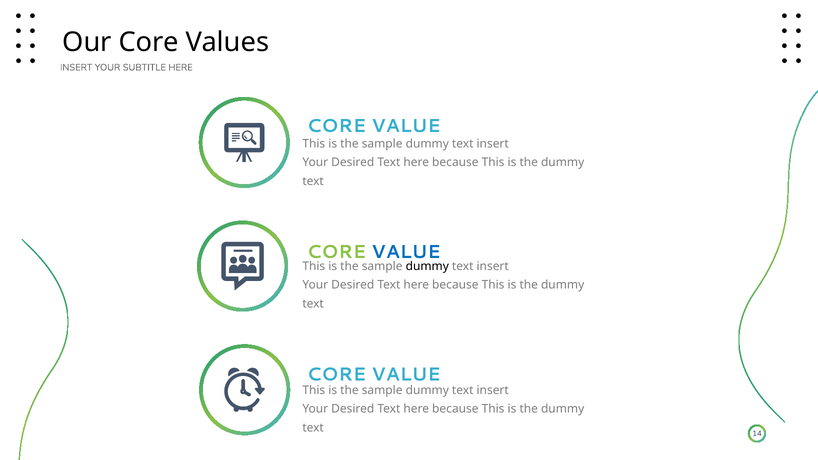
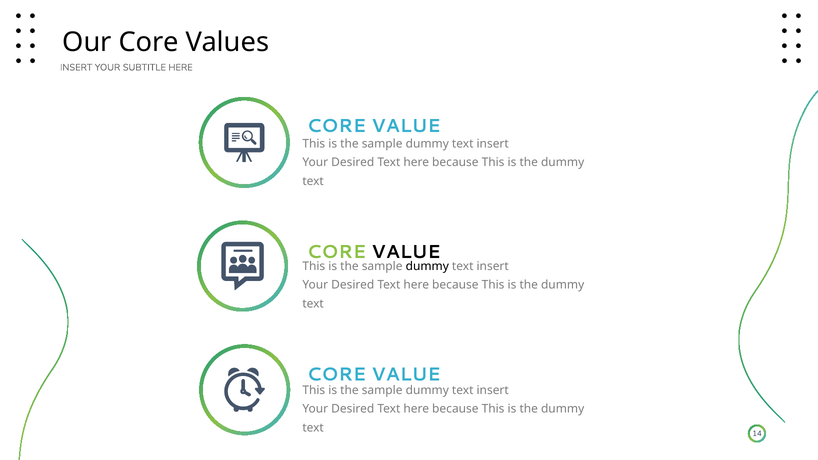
VALUE colour: blue -> black (406, 252)
